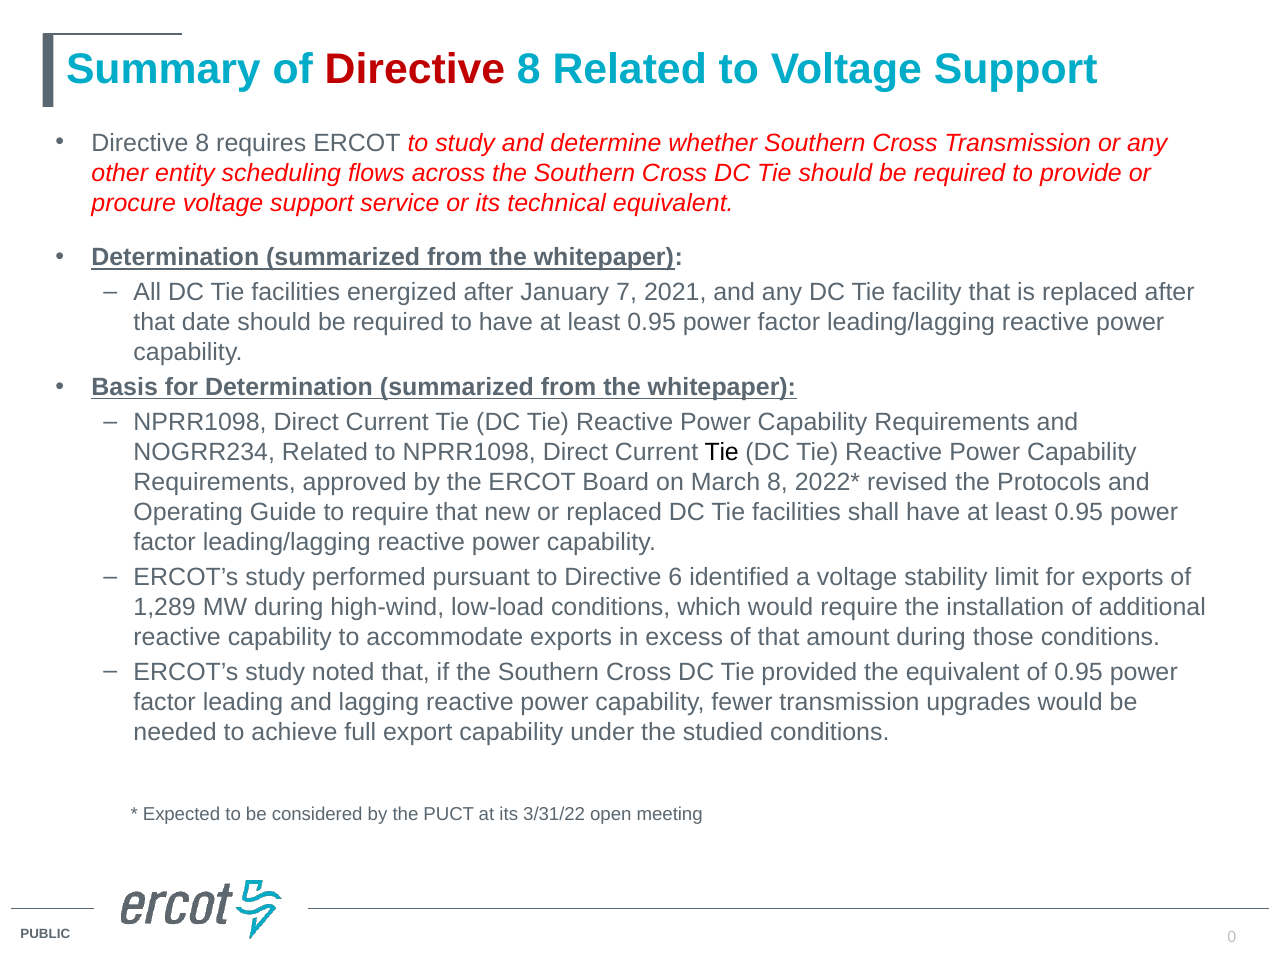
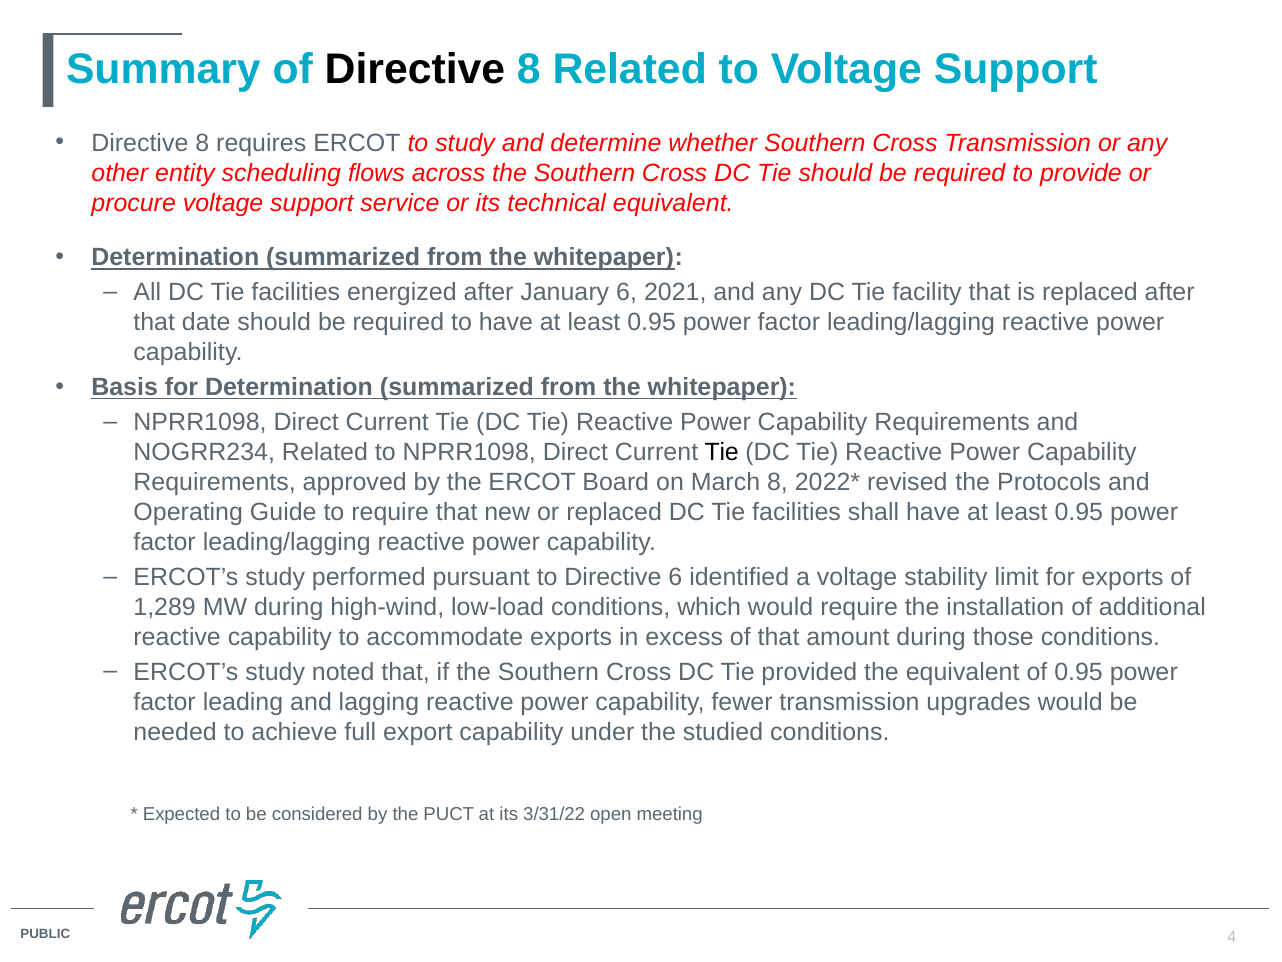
Directive colour: red -> black (415, 69)
January 7: 7 -> 6 (627, 293)
0: 0 -> 4 (1232, 937)
